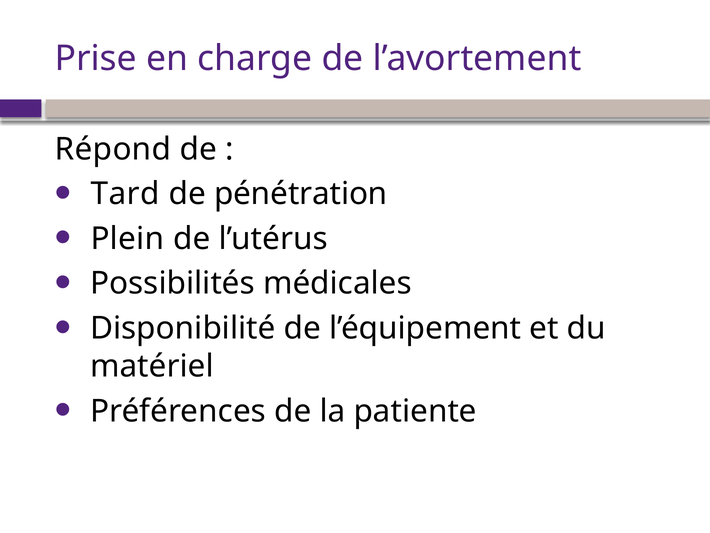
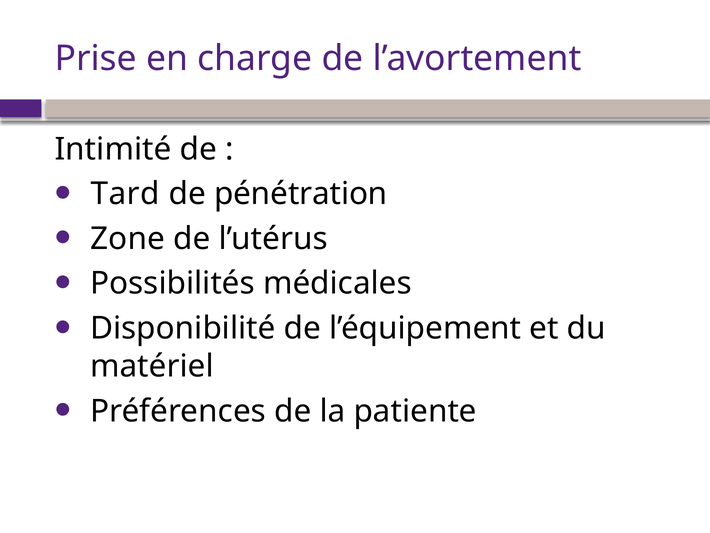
Répond: Répond -> Intimité (113, 149)
Plein: Plein -> Zone (128, 239)
